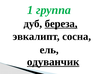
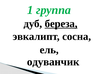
одуванчик underline: present -> none (53, 61)
